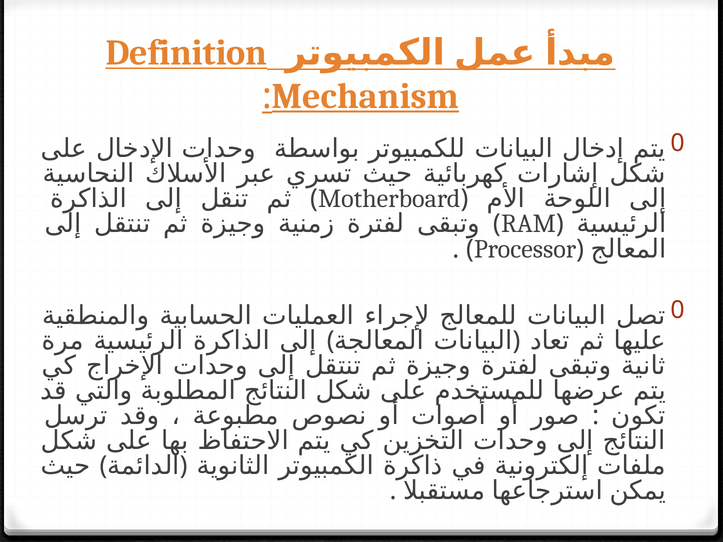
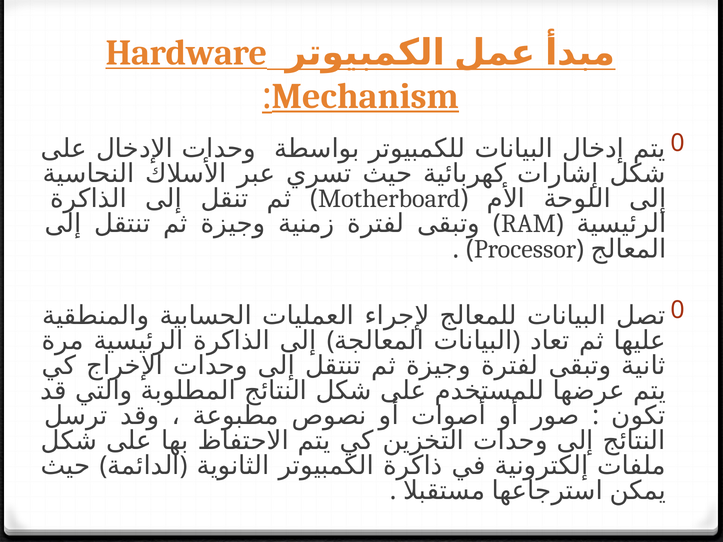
Definition: Definition -> Hardware (186, 53)
